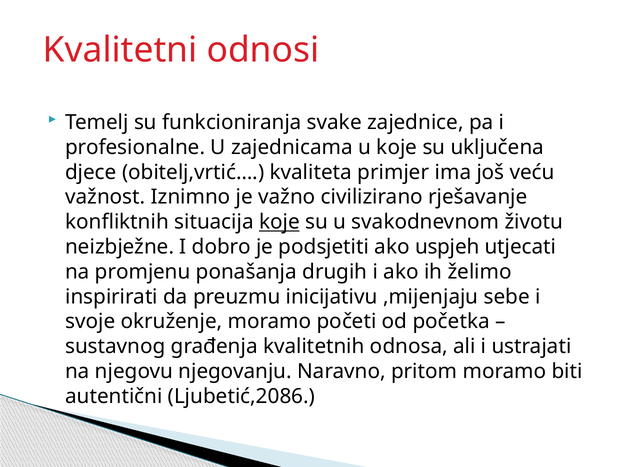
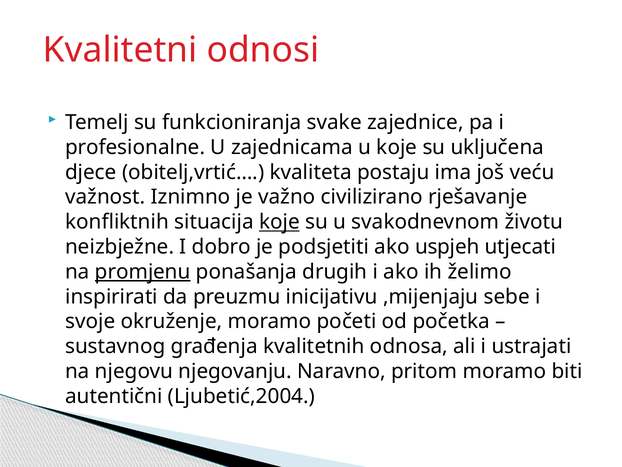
primjer: primjer -> postaju (393, 172)
promjenu underline: none -> present (143, 271)
Ljubetić,2086: Ljubetić,2086 -> Ljubetić,2004 (241, 396)
